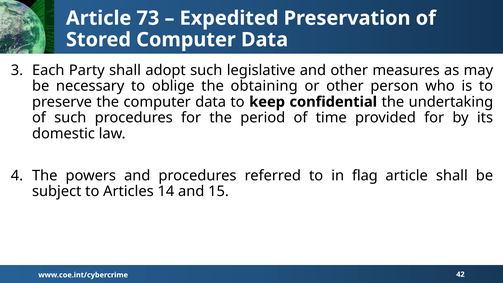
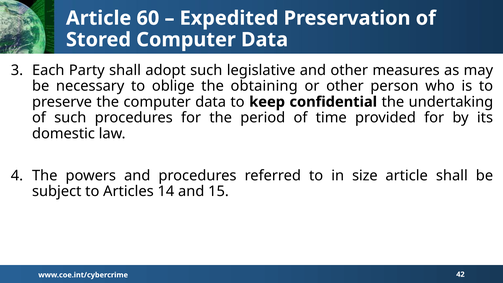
73: 73 -> 60 (148, 18)
flag: flag -> size (365, 176)
